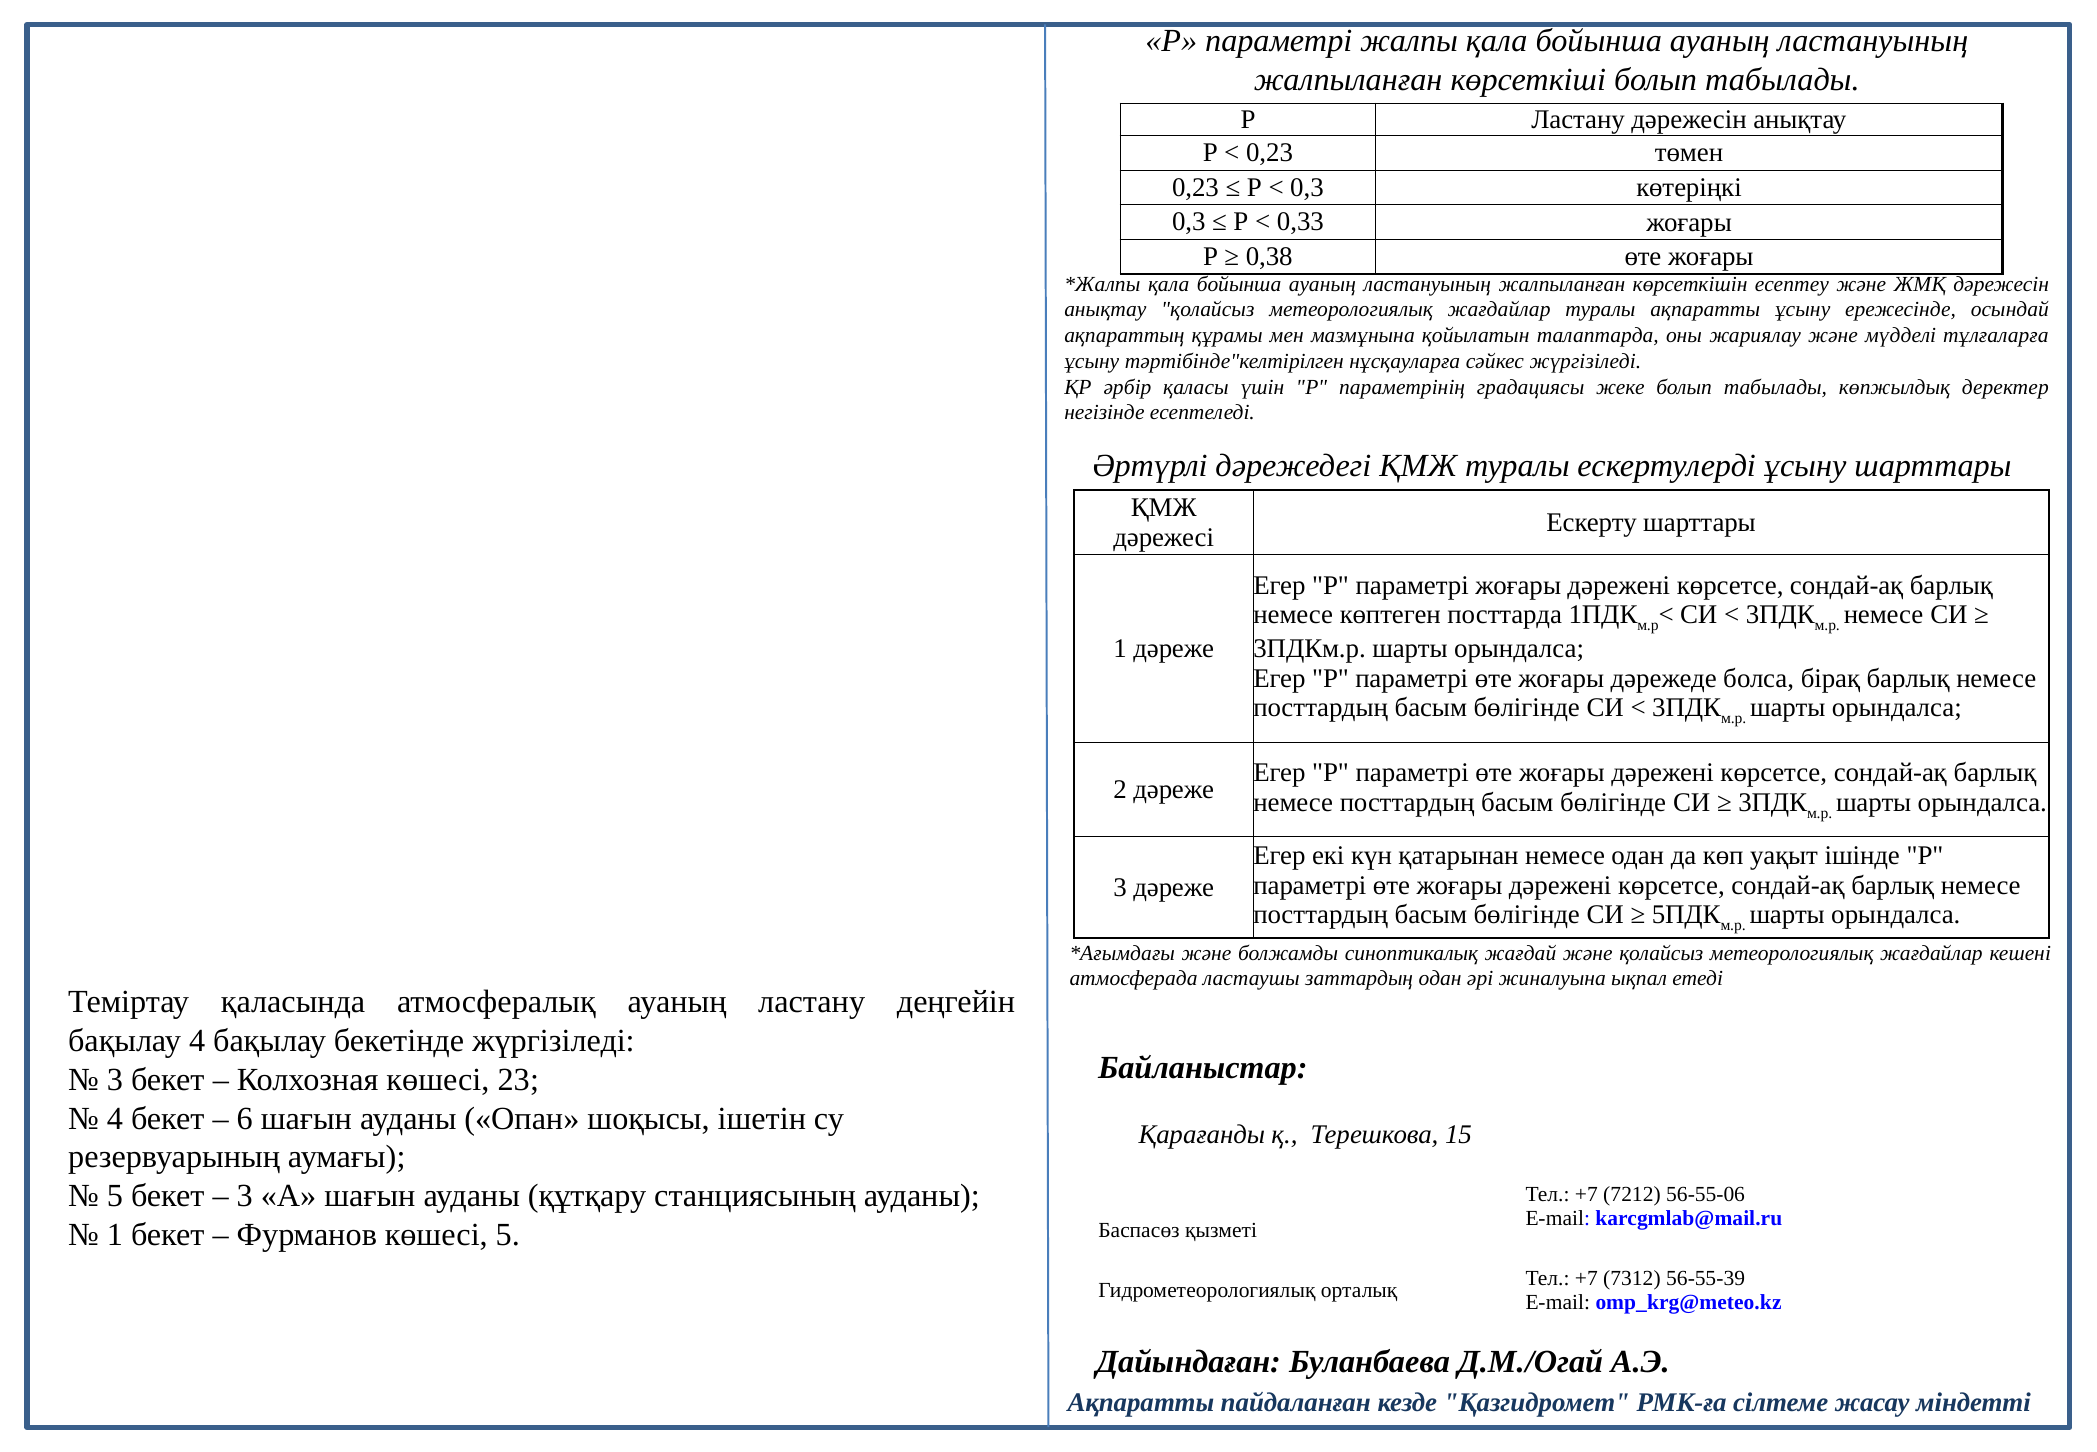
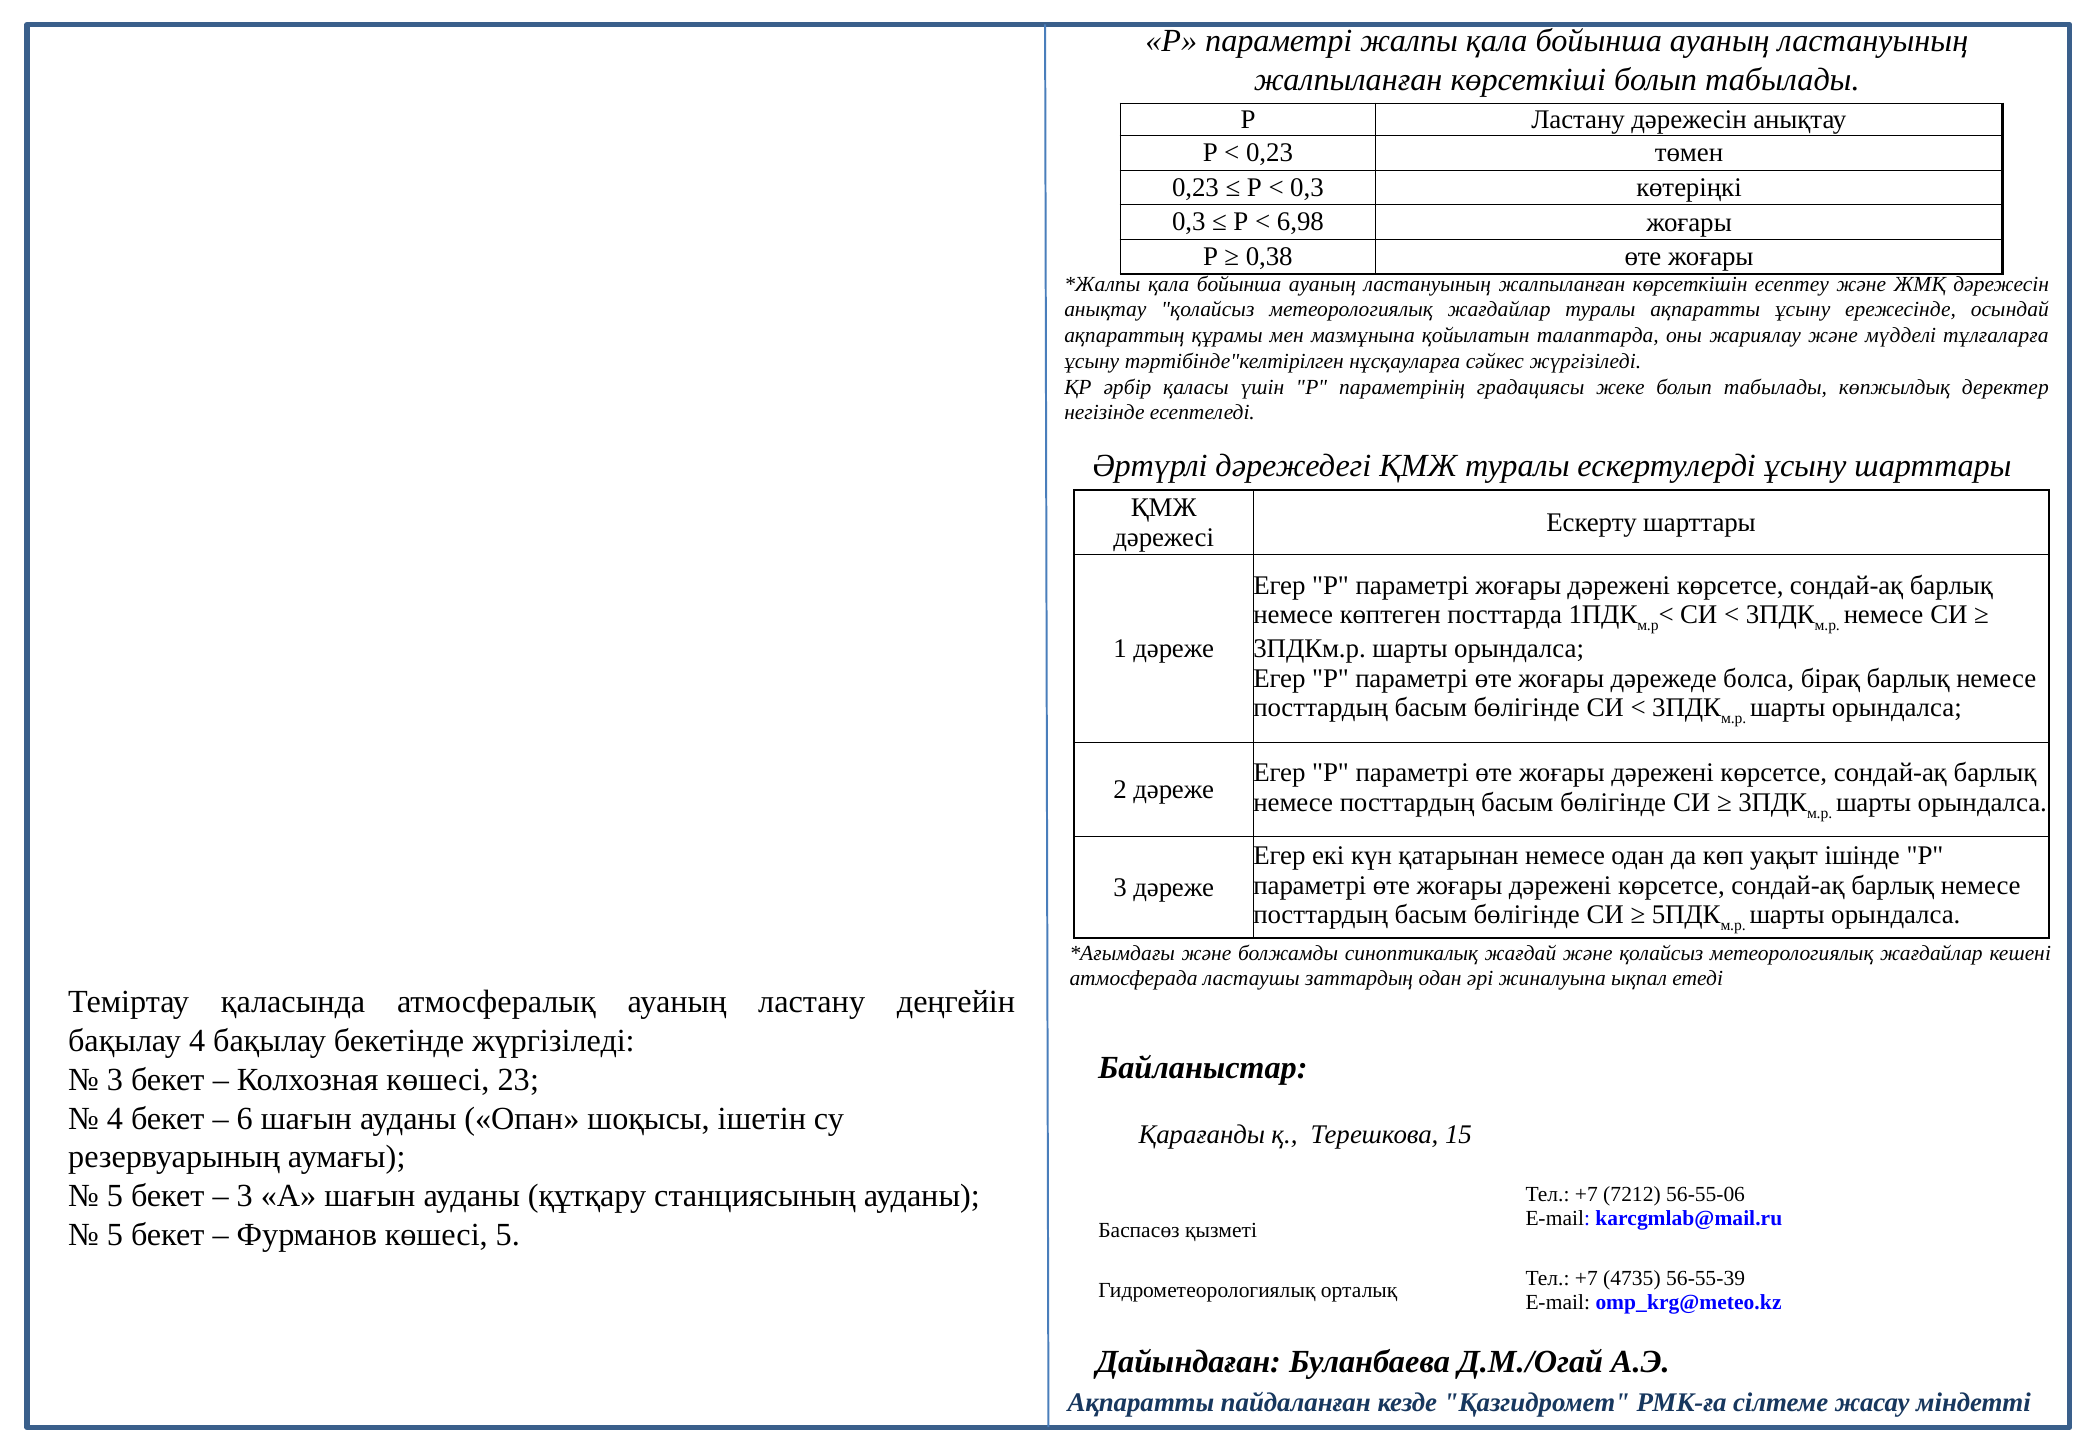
0,33: 0,33 -> 6,98 (1300, 222)
1: 1 -> 5 (115, 1234)
7312: 7312 -> 4735 (1632, 1278)
